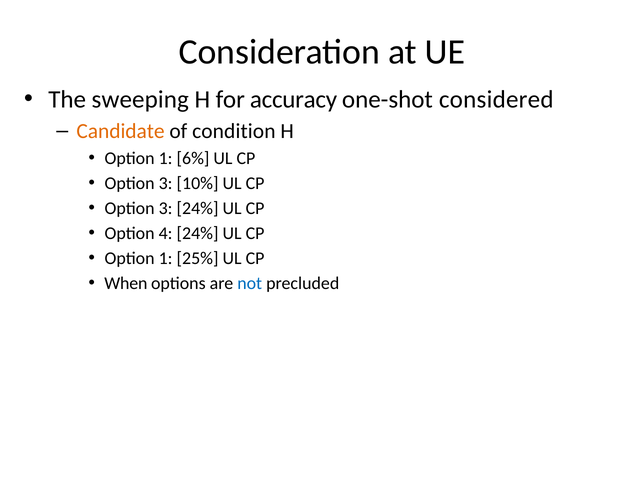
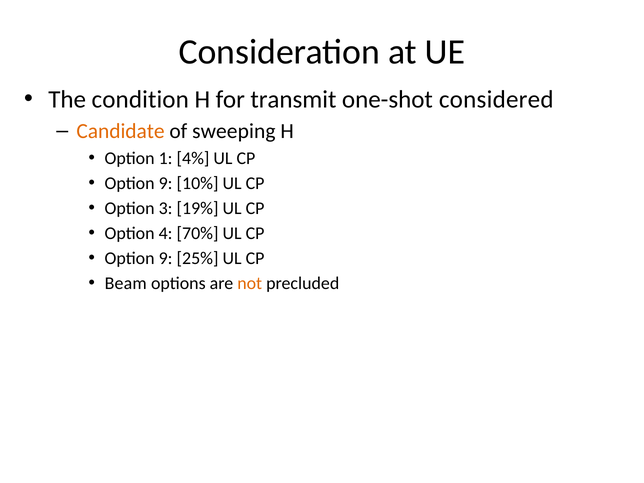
sweeping: sweeping -> condition (140, 99)
accuracy: accuracy -> transmit (293, 99)
condition: condition -> sweeping (234, 131)
6%: 6% -> 4% (193, 158)
3: 3 -> 9 (166, 183)
3 24%: 24% -> 19% (198, 208)
4 24%: 24% -> 70% (198, 233)
1: 1 -> 9 (166, 258)
When: When -> Beam (126, 283)
not colour: blue -> orange (250, 283)
